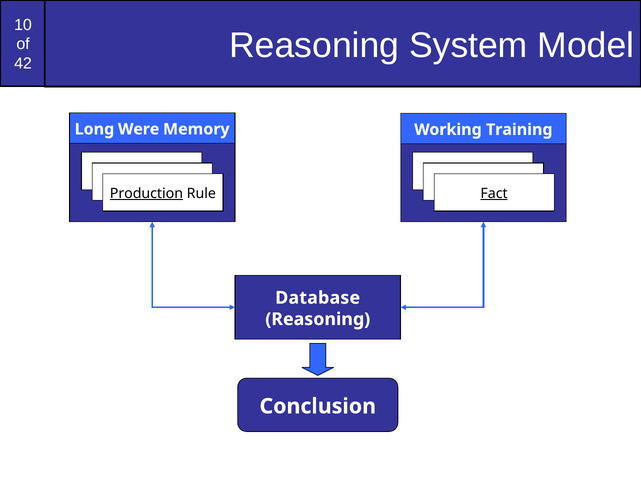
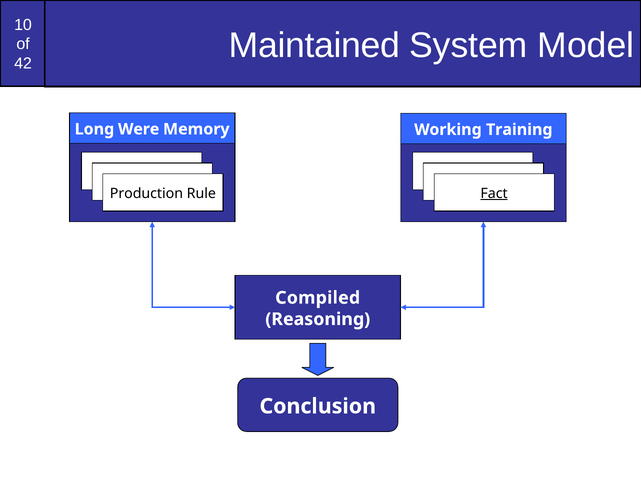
Reasoning: Reasoning -> Maintained (314, 46)
Production underline: present -> none (146, 193)
Database: Database -> Compiled (318, 298)
